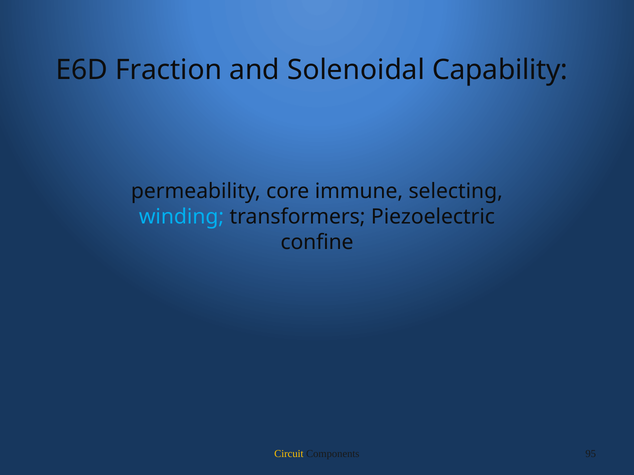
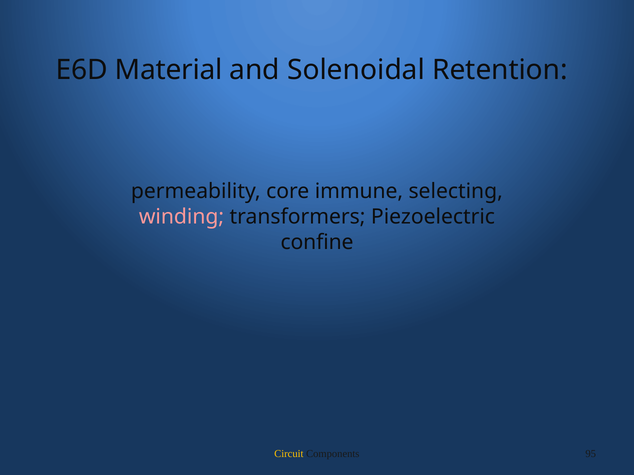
Fraction: Fraction -> Material (169, 70)
Capability: Capability -> Retention (500, 70)
winding colour: light blue -> pink (181, 217)
